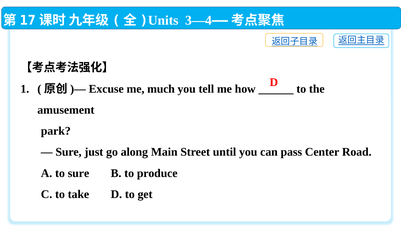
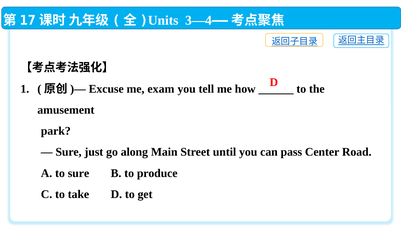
much: much -> exam (161, 89)
